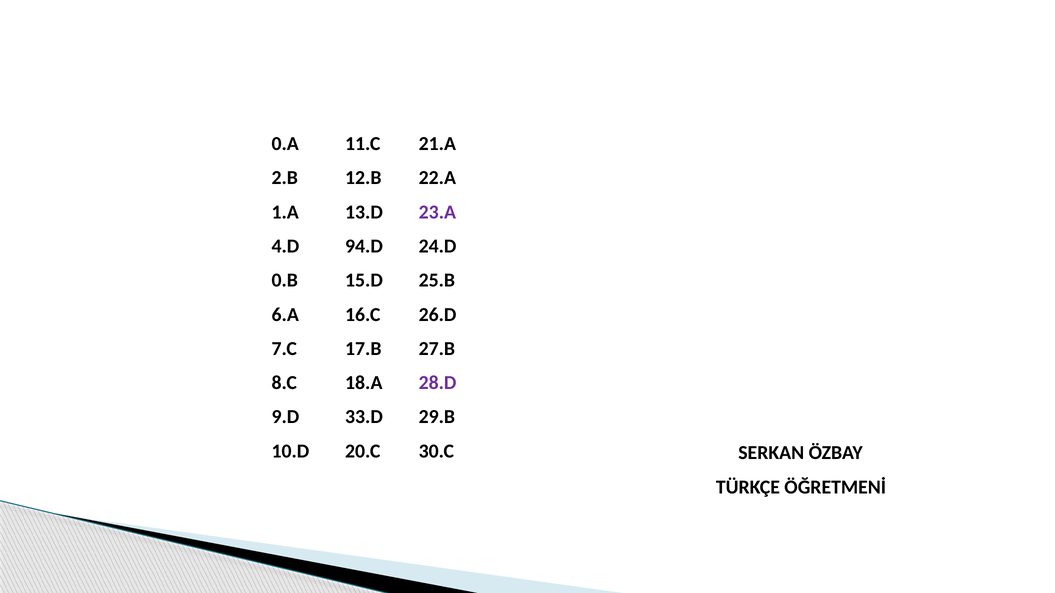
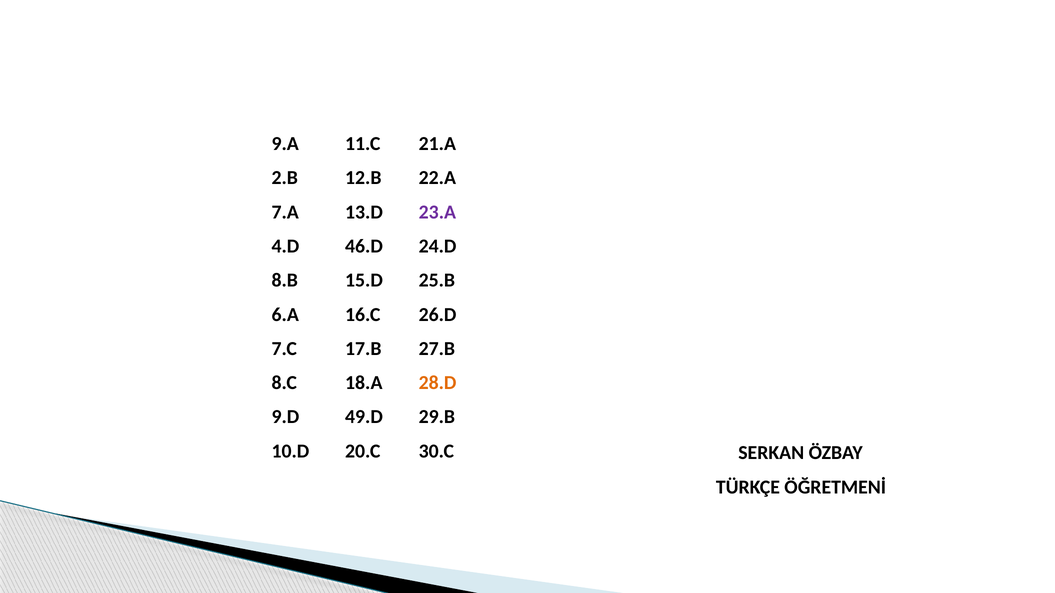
0.A: 0.A -> 9.A (285, 144)
1.A: 1.A -> 7.A (285, 212)
94.D: 94.D -> 46.D (364, 246)
0.B: 0.B -> 8.B (285, 281)
28.D colour: purple -> orange (438, 383)
33.D: 33.D -> 49.D (364, 417)
